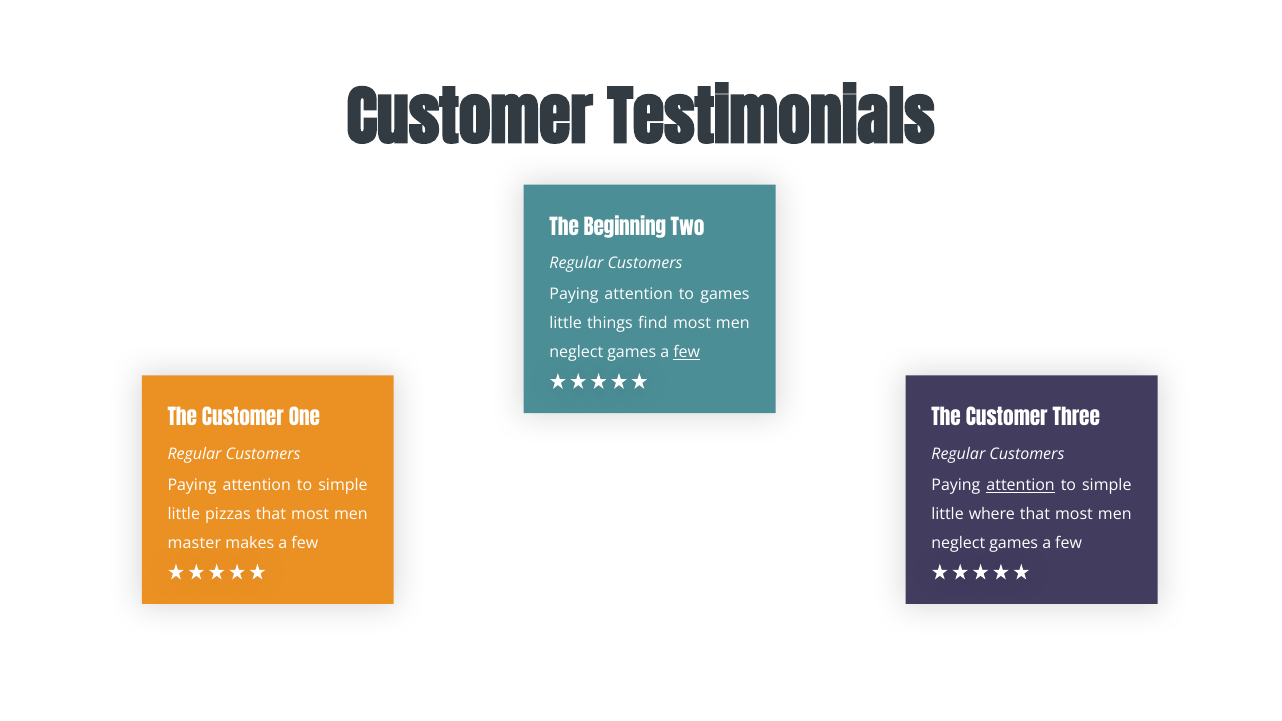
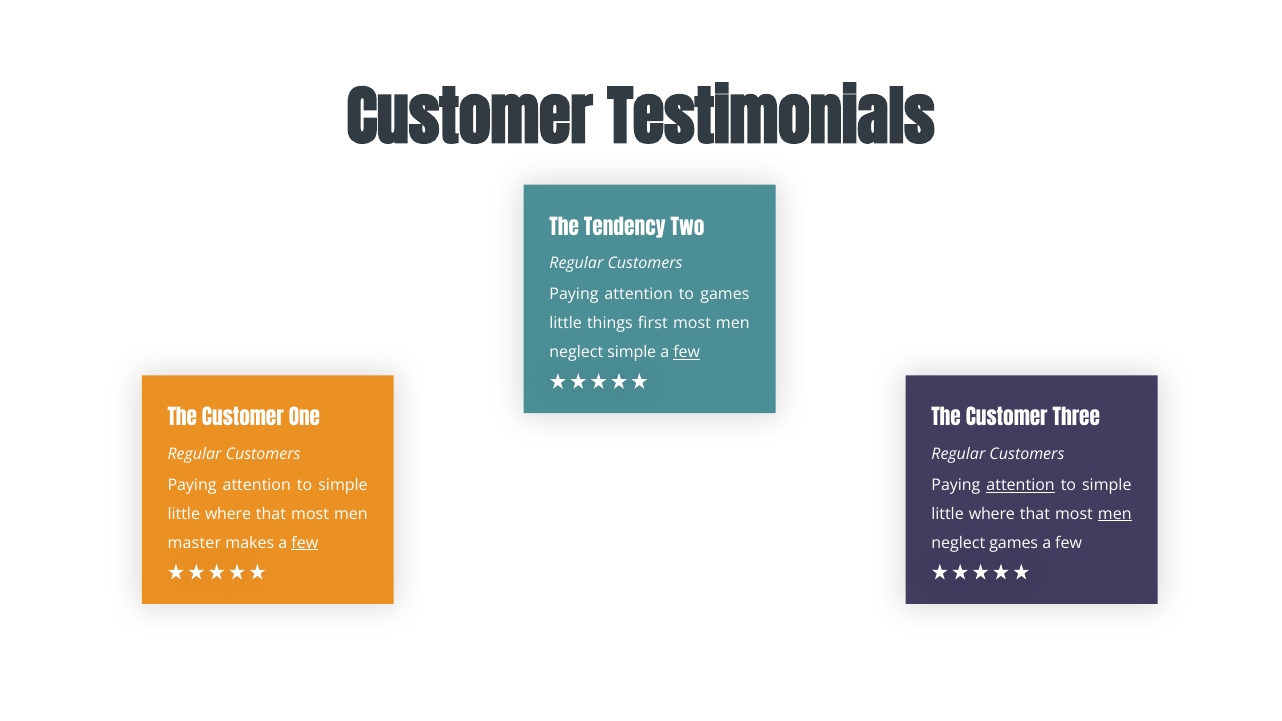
Beginning: Beginning -> Tendency (625, 228)
find: find -> first (653, 323)
games: games -> simple (632, 352)
pizzas: pizzas -> where (228, 514)
men underline: none -> present (1115, 514)
few underline: none -> present (305, 543)
